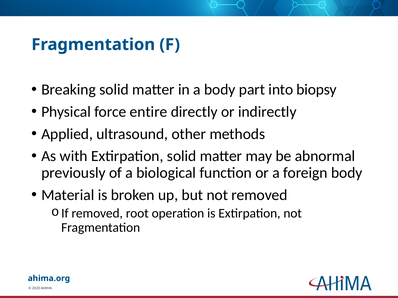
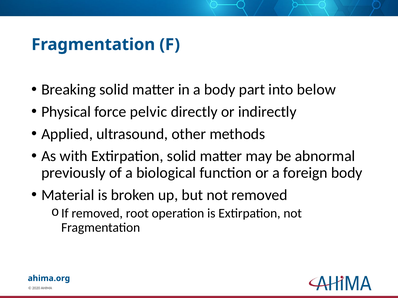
biopsy: biopsy -> below (316, 90)
entire: entire -> pelvic (148, 112)
